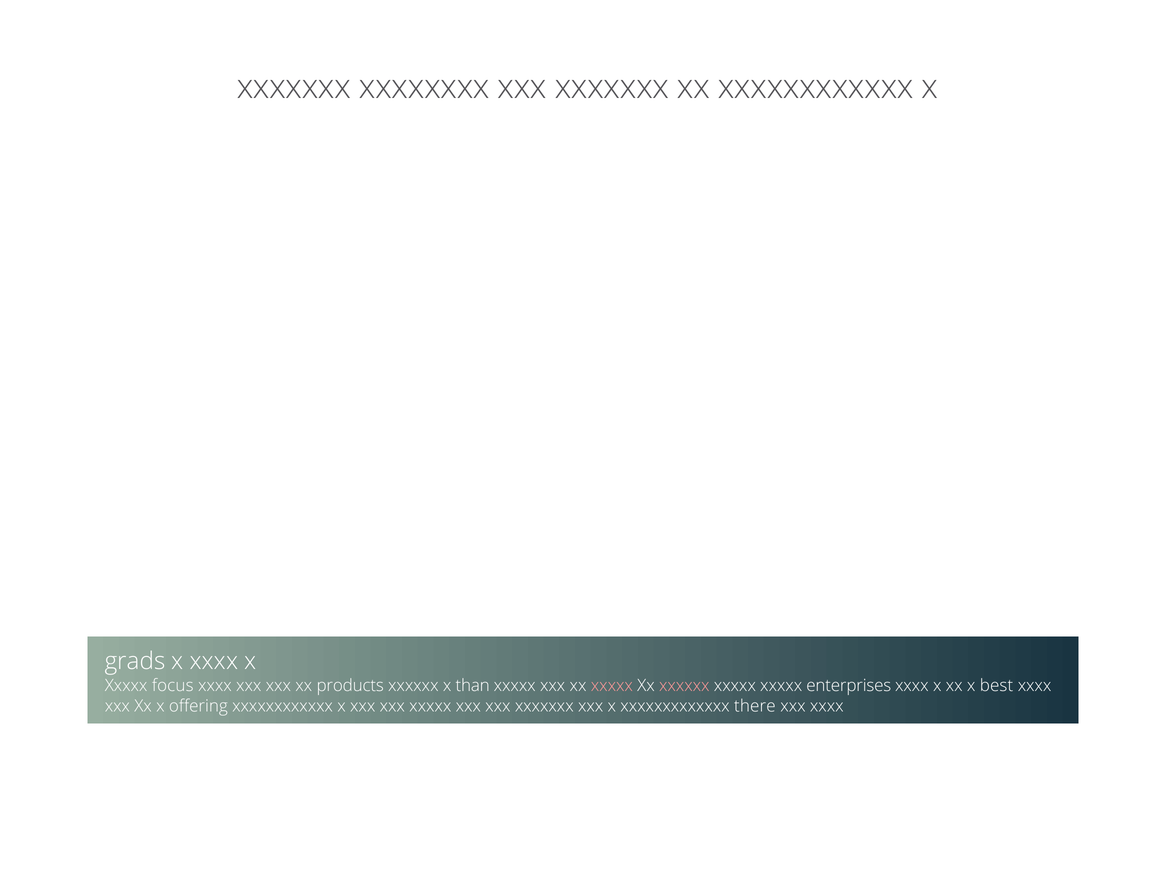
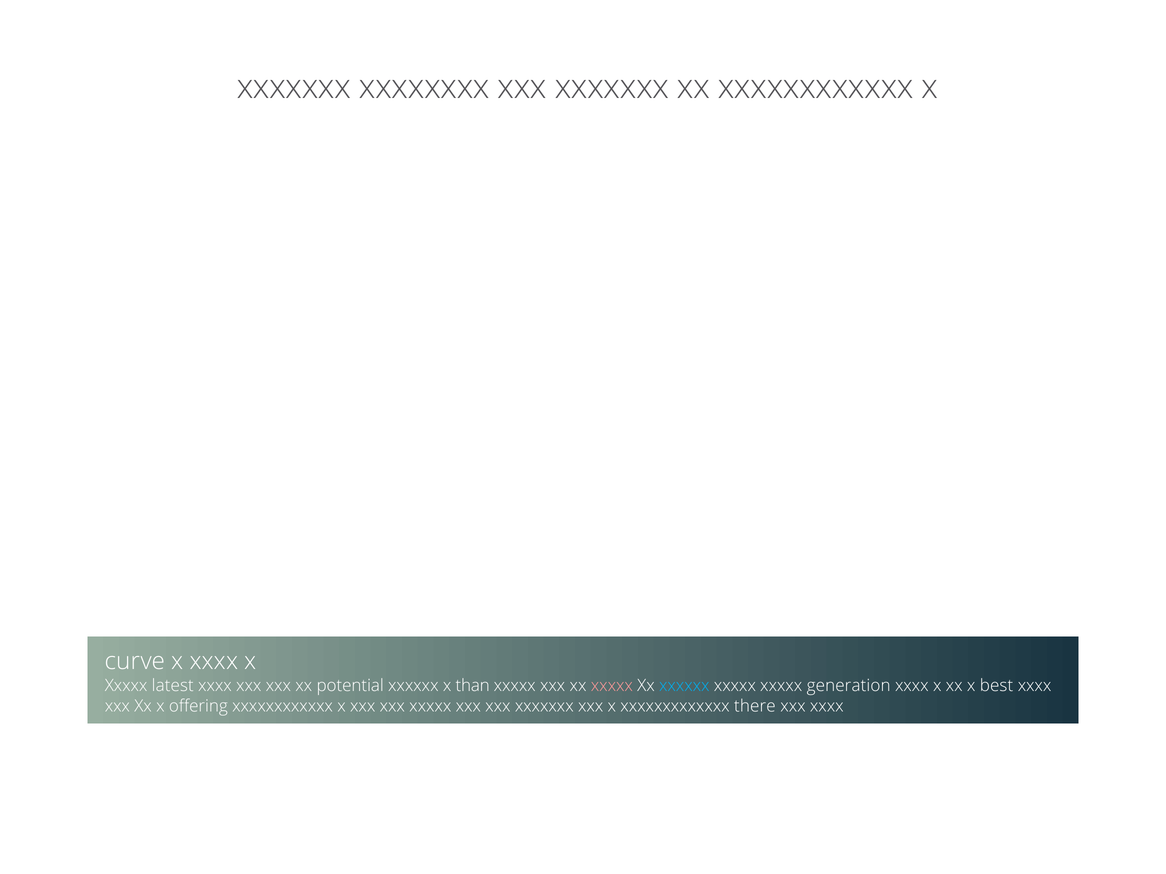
grads: grads -> curve (135, 662)
focus: focus -> latest (173, 686)
products: products -> potential (350, 686)
xxxxxx colour: pink -> light blue (684, 686)
enterprises: enterprises -> generation (849, 686)
